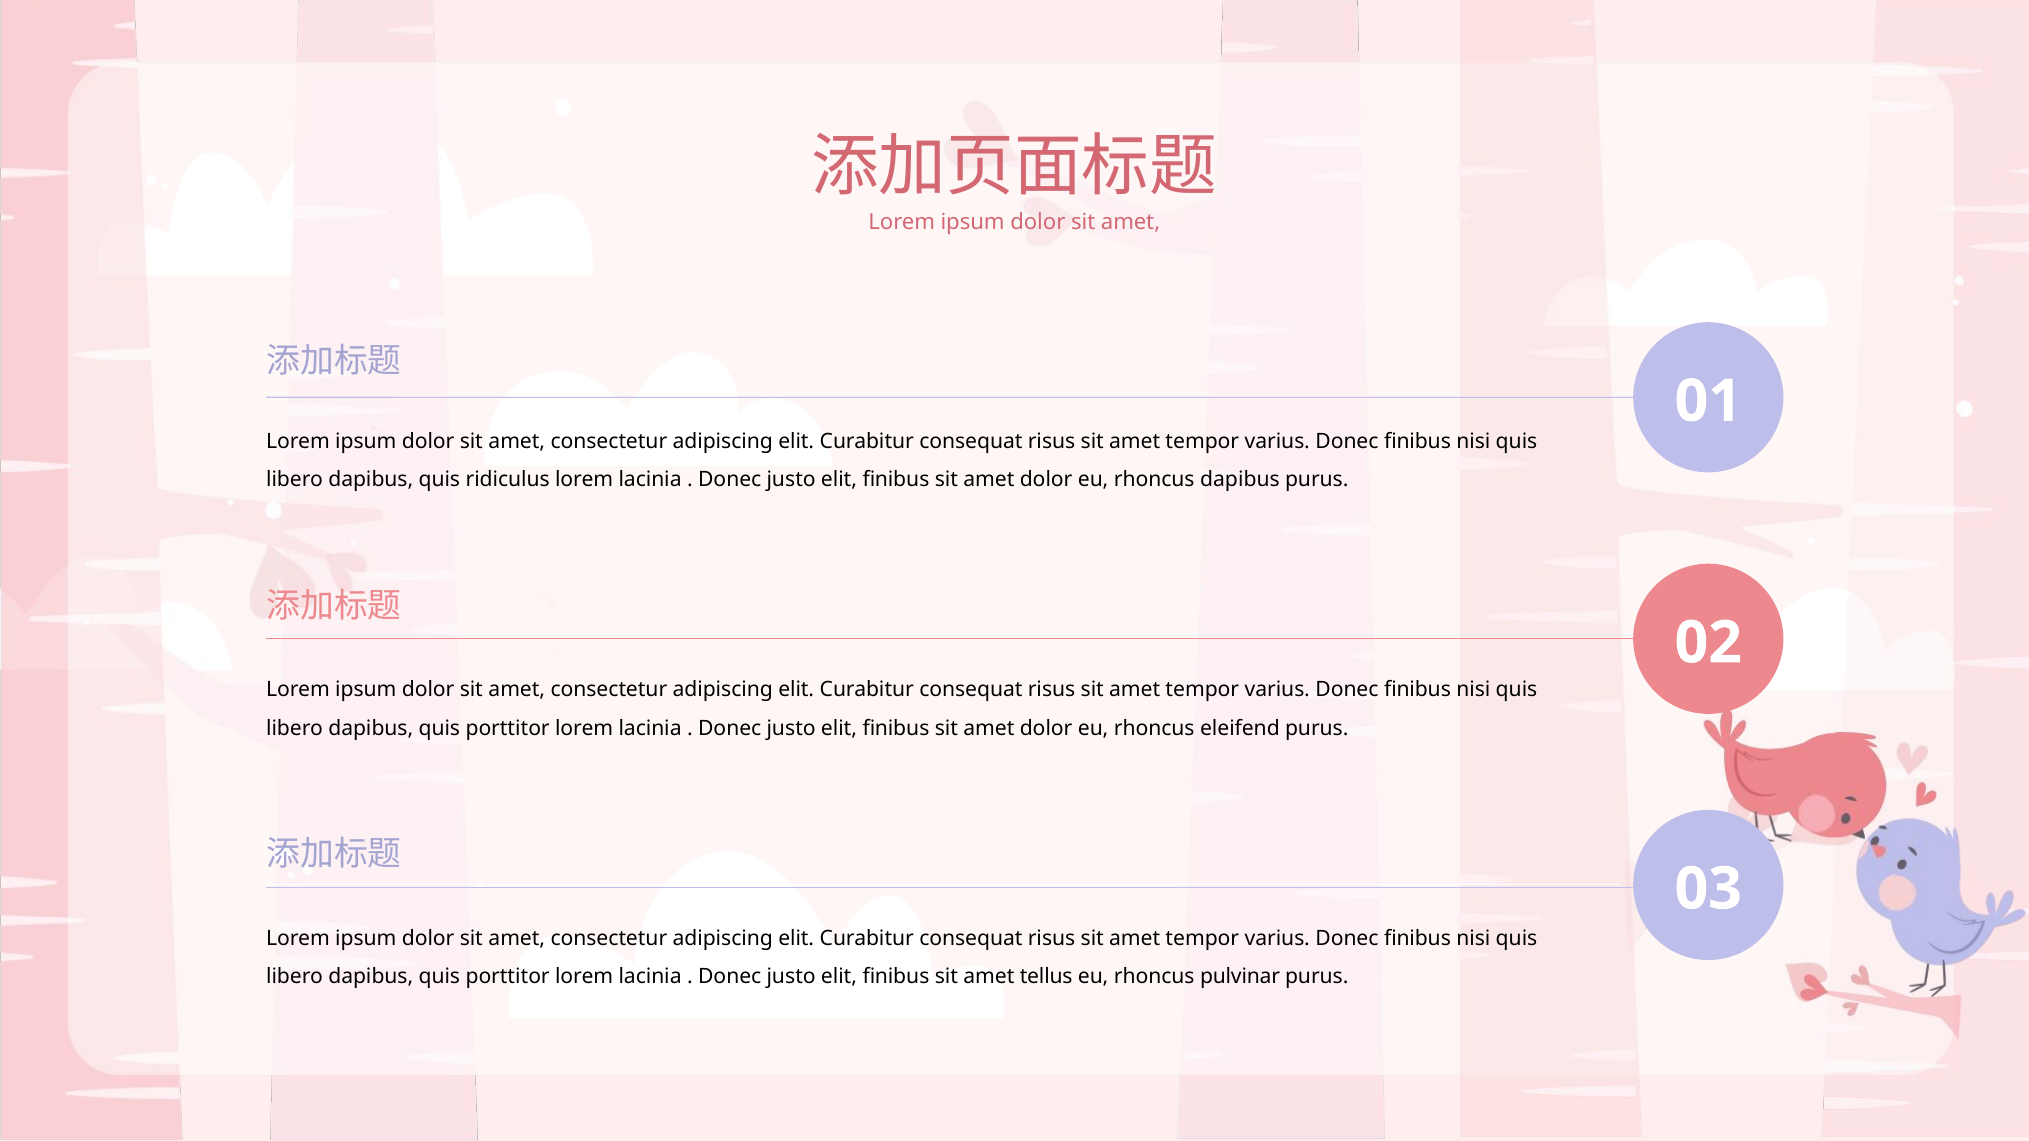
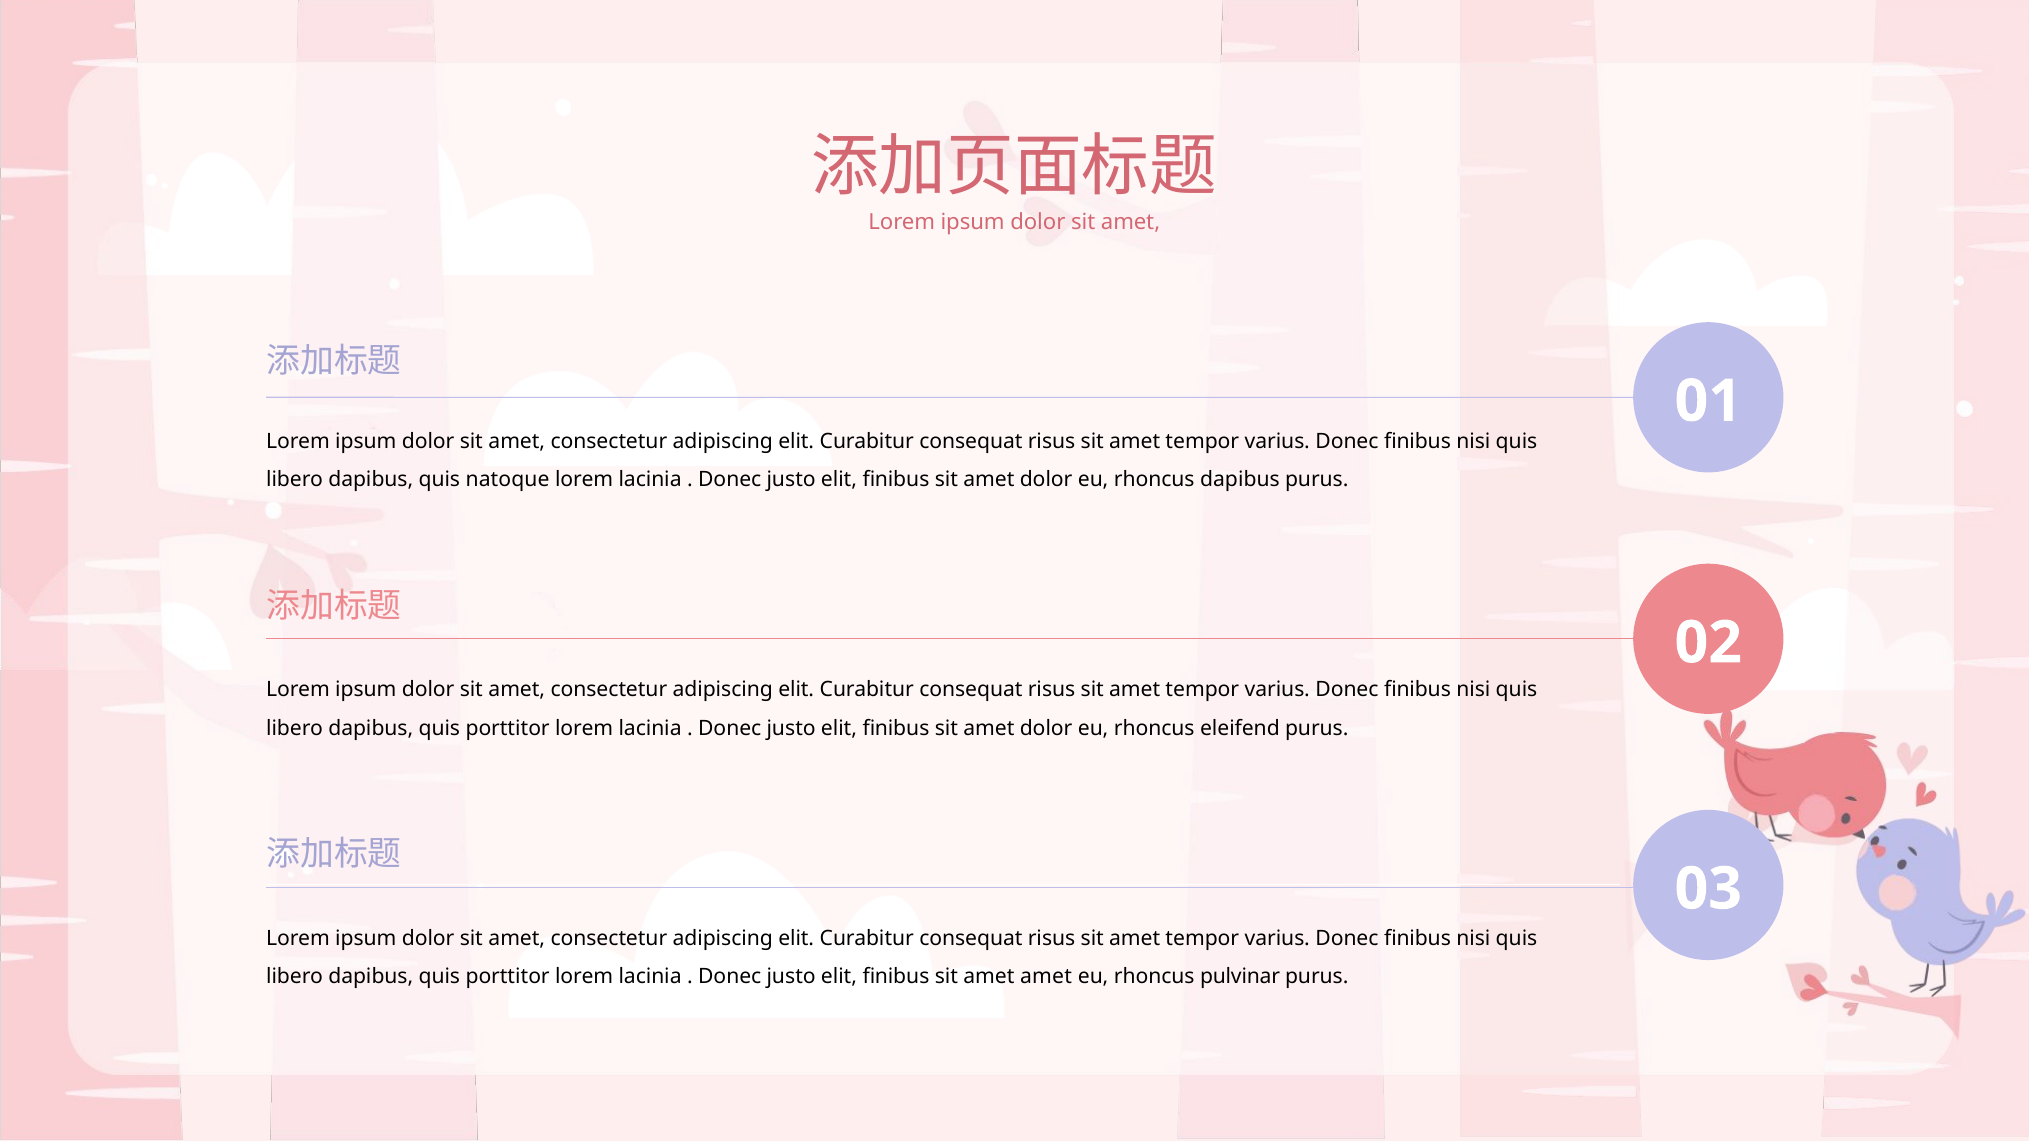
ridiculus: ridiculus -> natoque (508, 479)
amet tellus: tellus -> amet (1046, 977)
